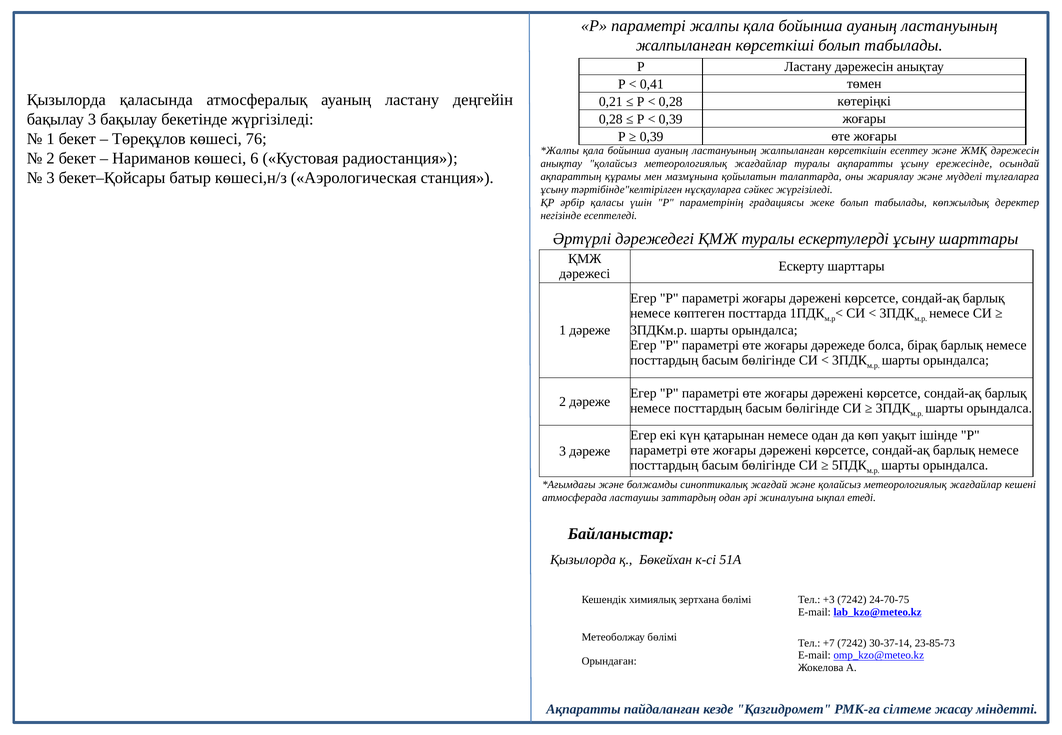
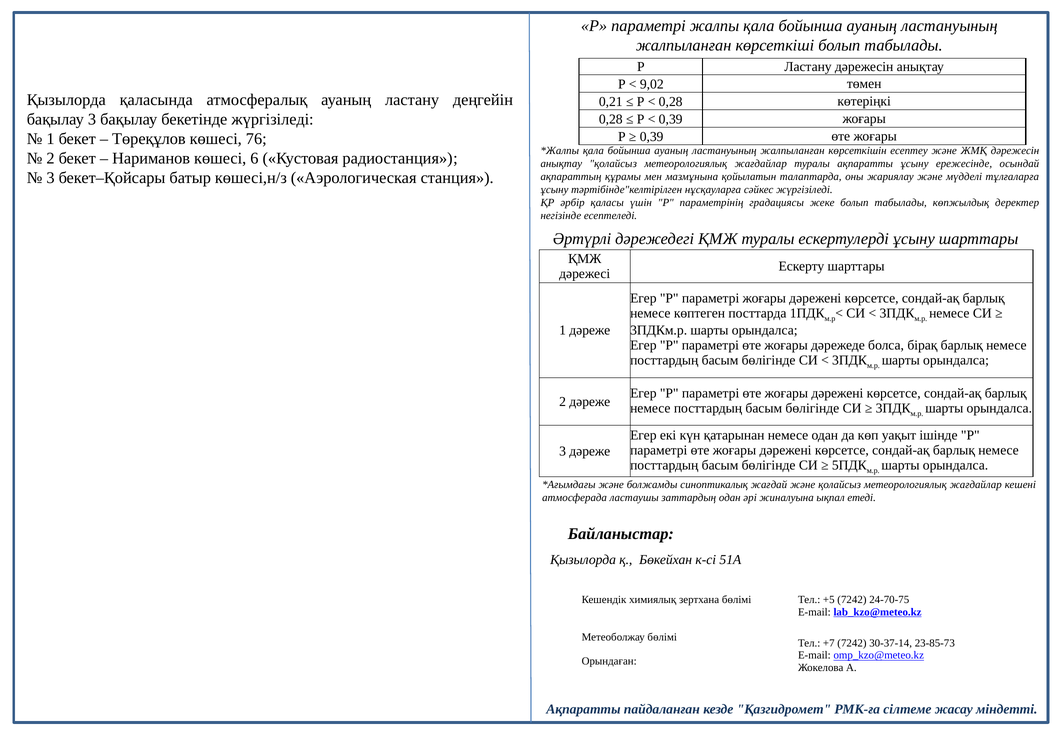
0,41: 0,41 -> 9,02 (652, 84)
+3: +3 -> +5 (829, 600)
